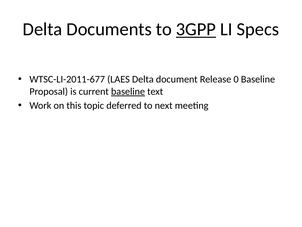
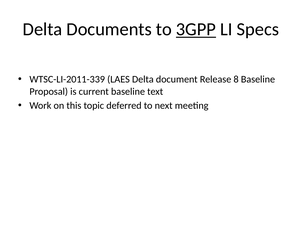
WTSC-LI-2011-677: WTSC-LI-2011-677 -> WTSC-LI-2011-339 (67, 79)
0: 0 -> 8 (236, 79)
baseline underline: present -> none (128, 91)
